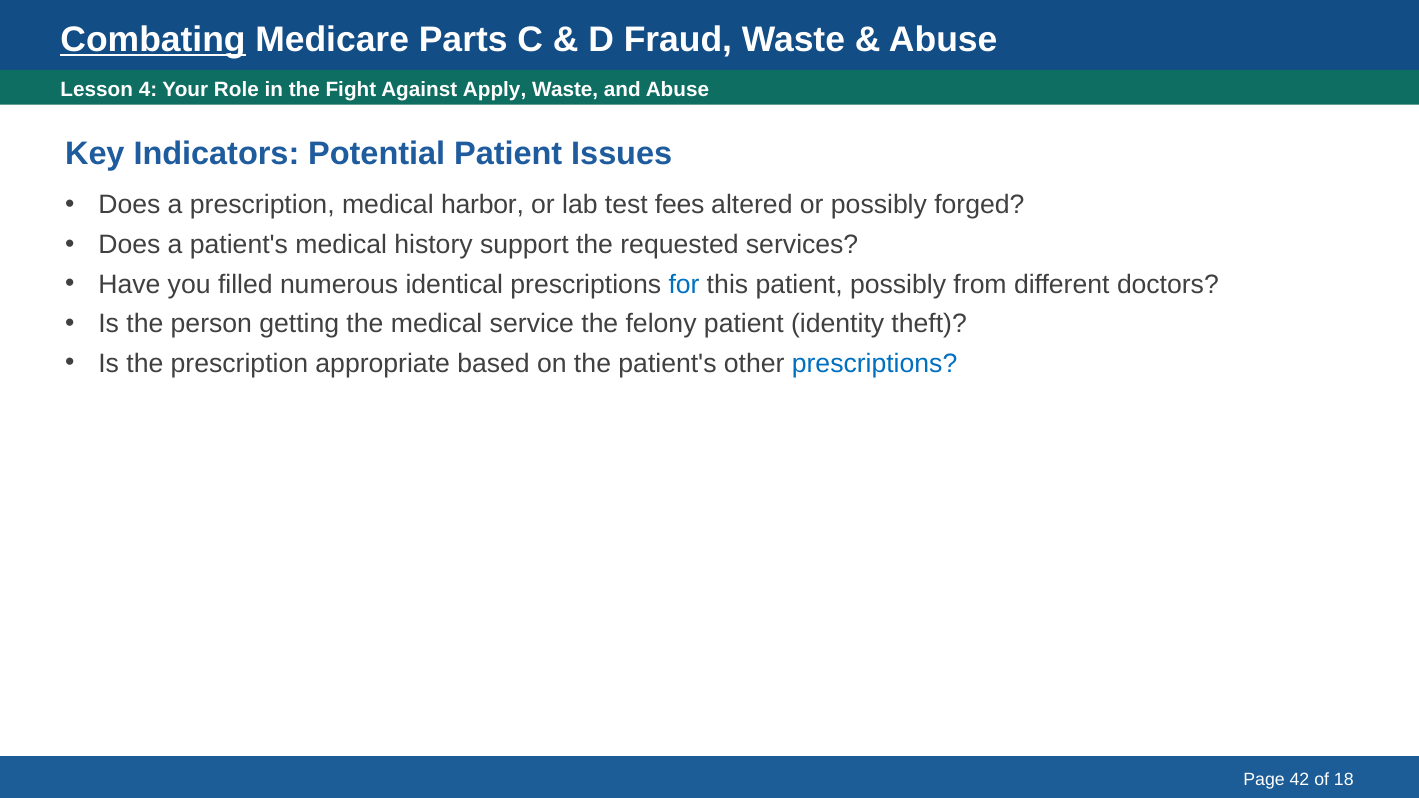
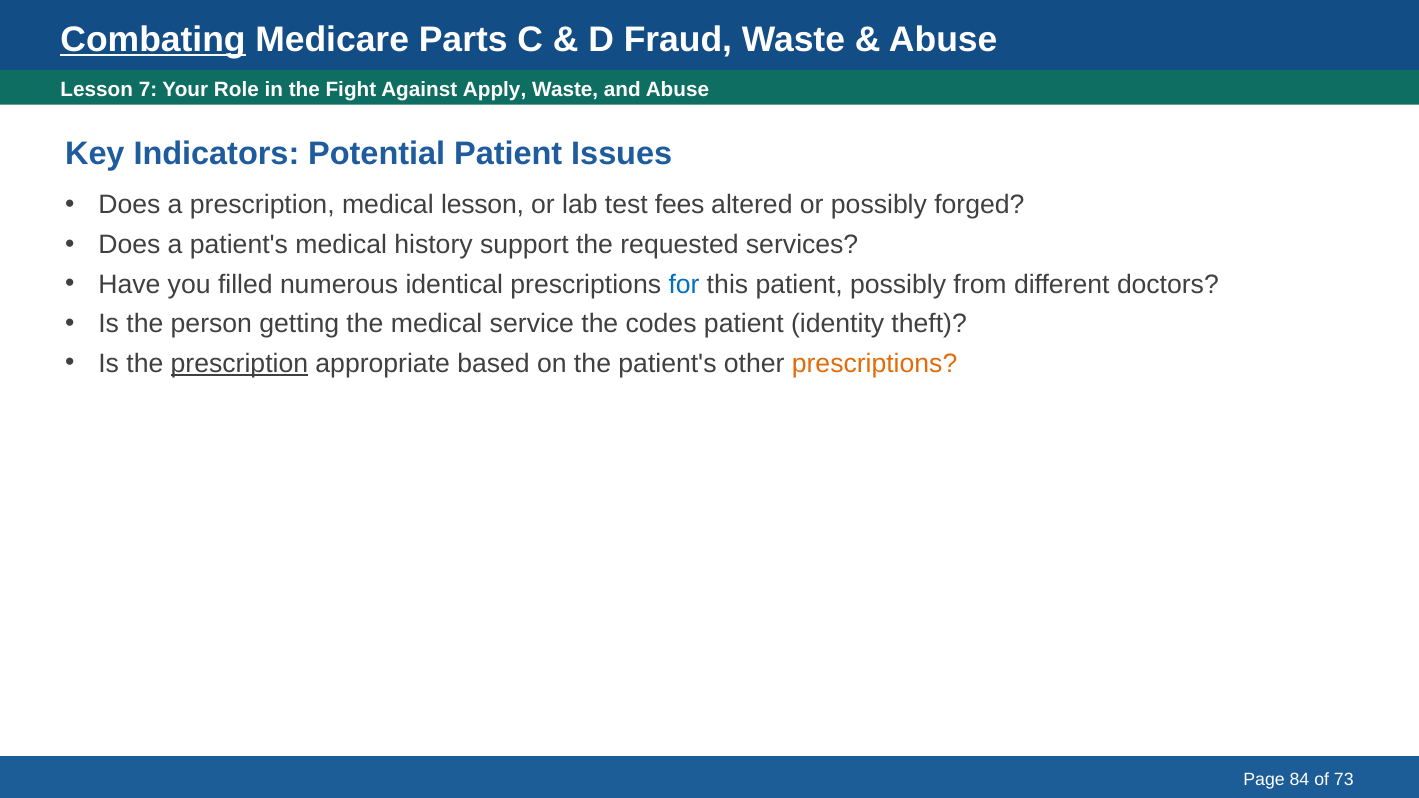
4: 4 -> 7 (148, 90)
medical harbor: harbor -> lesson (483, 205)
felony: felony -> codes (661, 324)
prescription underline: none -> present (239, 363)
prescriptions colour: blue -> orange (875, 363)
42: 42 -> 84 (1300, 779)
18: 18 -> 73 (1344, 779)
